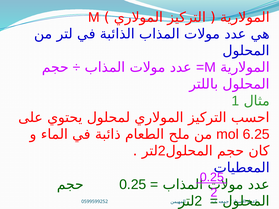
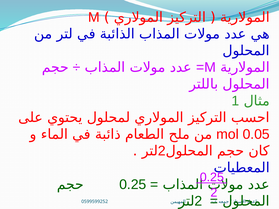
6.25: 6.25 -> 0.05 (256, 134)
